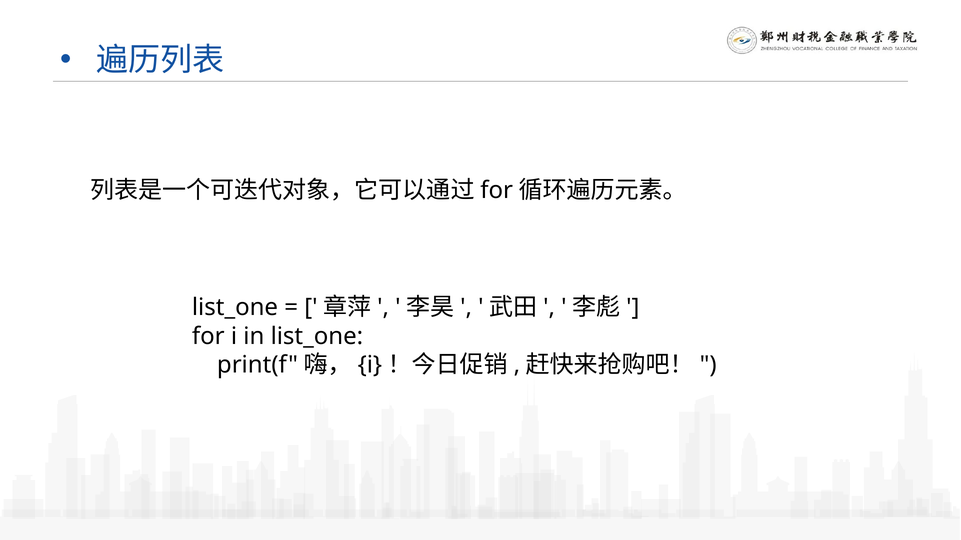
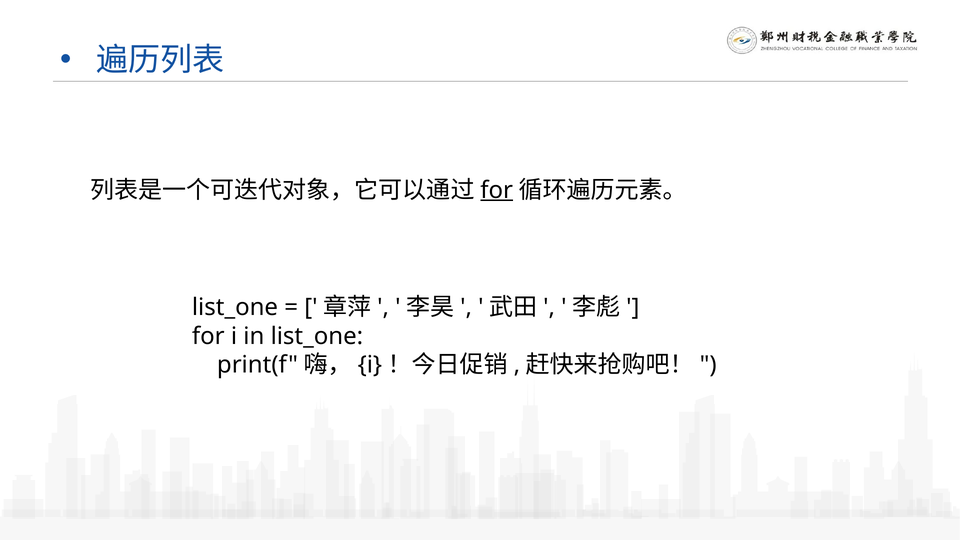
for underline: none -> present (497, 190)
